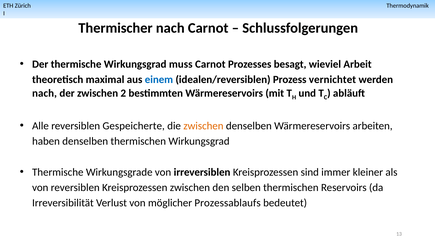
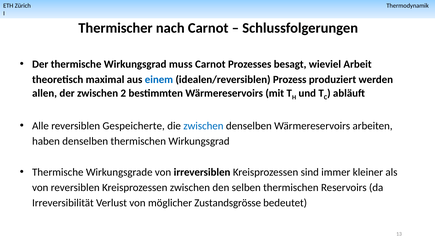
vernichtet: vernichtet -> produziert (333, 80)
nach: nach -> allen (45, 93)
zwischen colour: orange -> blue (203, 126)
Prozessablaufs: Prozessablaufs -> Zustandsgrösse (228, 203)
